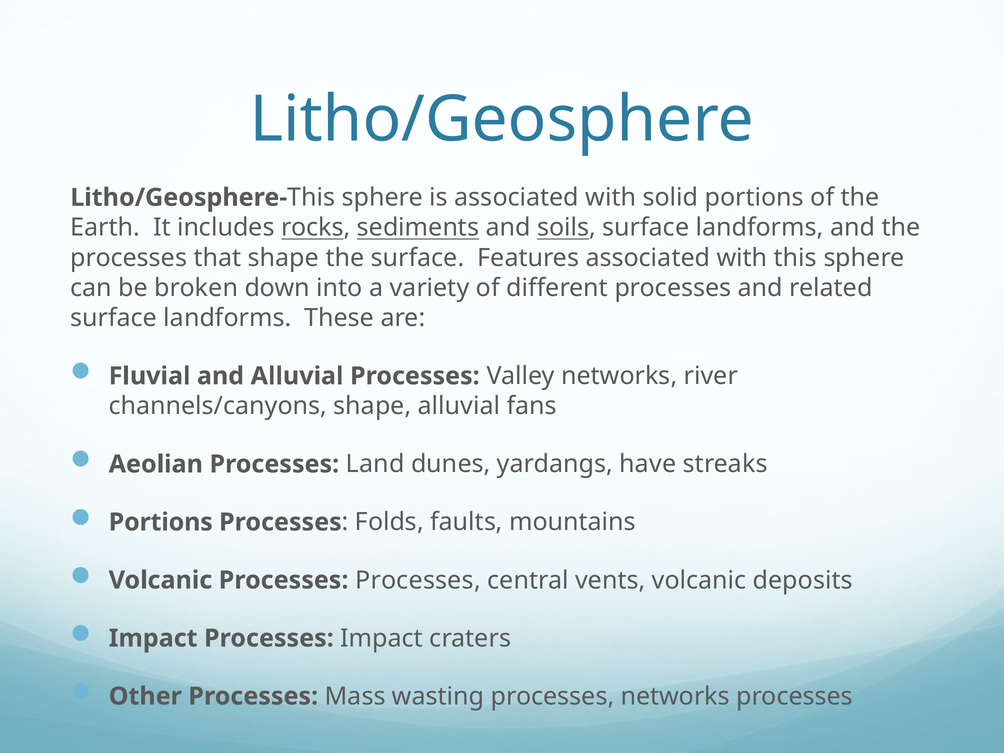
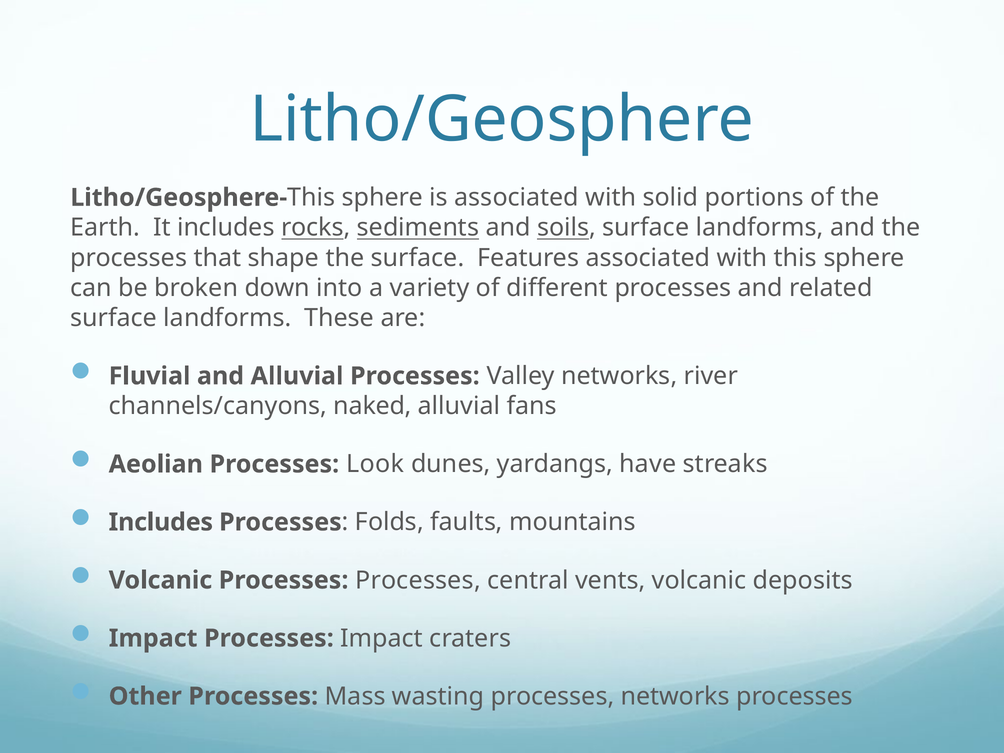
channels/canyons shape: shape -> naked (373, 406)
Land: Land -> Look (375, 464)
Portions: Portions -> Includes (161, 522)
